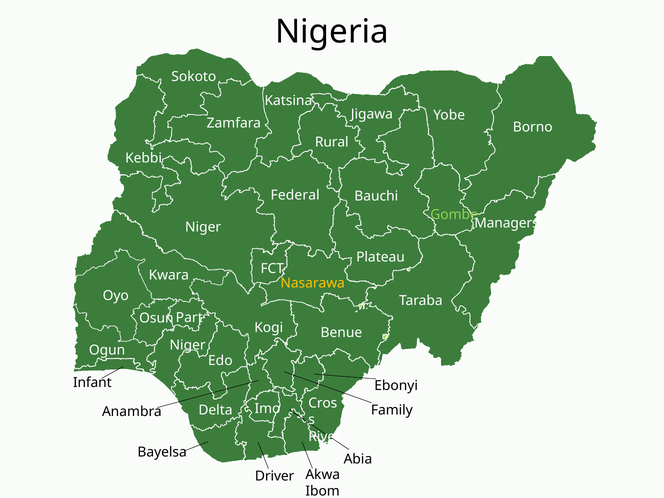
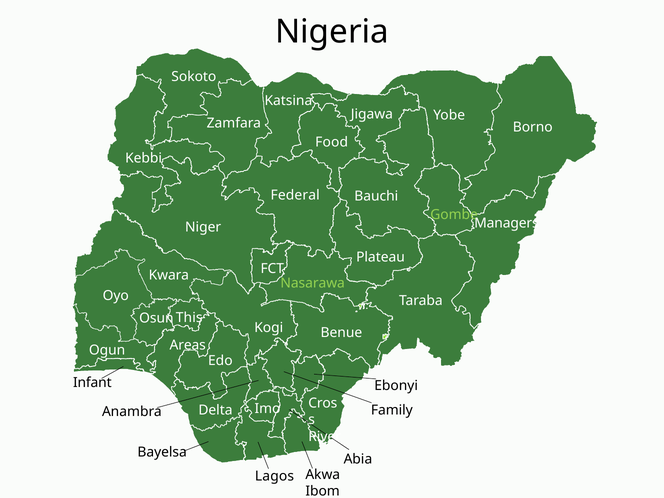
Rural: Rural -> Food (332, 142)
Nasarawa colour: yellow -> light green (313, 283)
Part: Part -> This (189, 318)
Niger: Niger -> Areas (188, 345)
Driver: Driver -> Lagos (275, 476)
